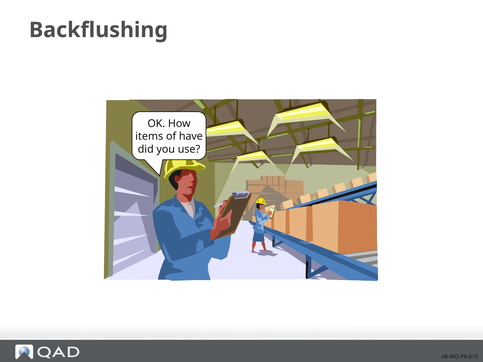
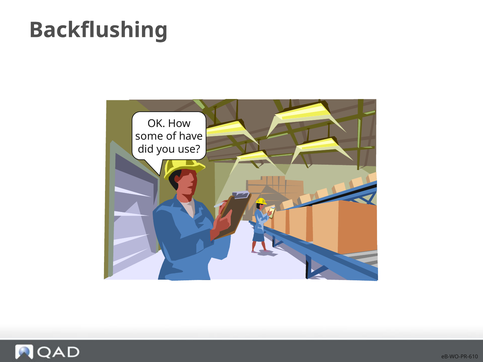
items: items -> some (149, 137)
